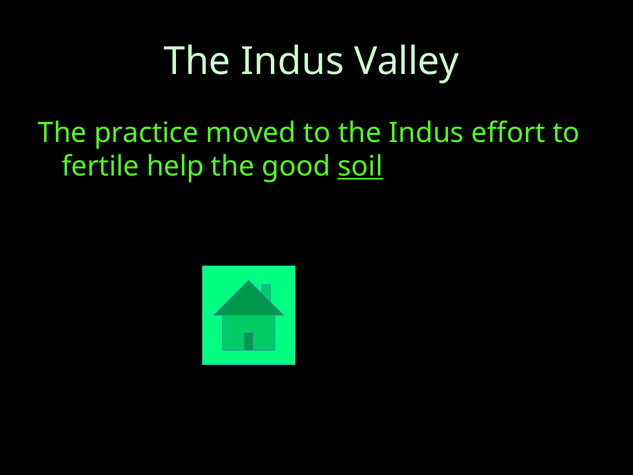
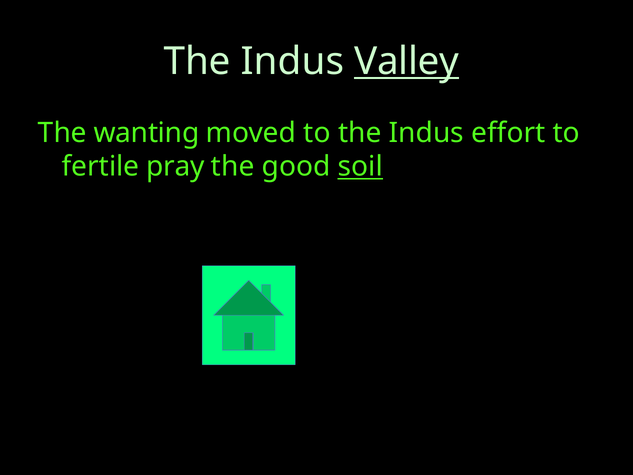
Valley underline: none -> present (407, 61)
practice: practice -> wanting (146, 133)
help: help -> pray (175, 167)
